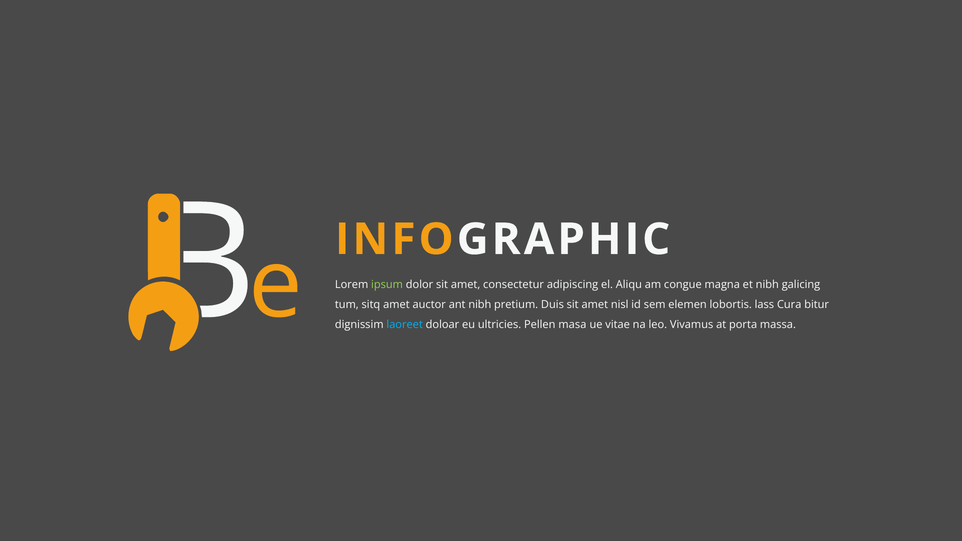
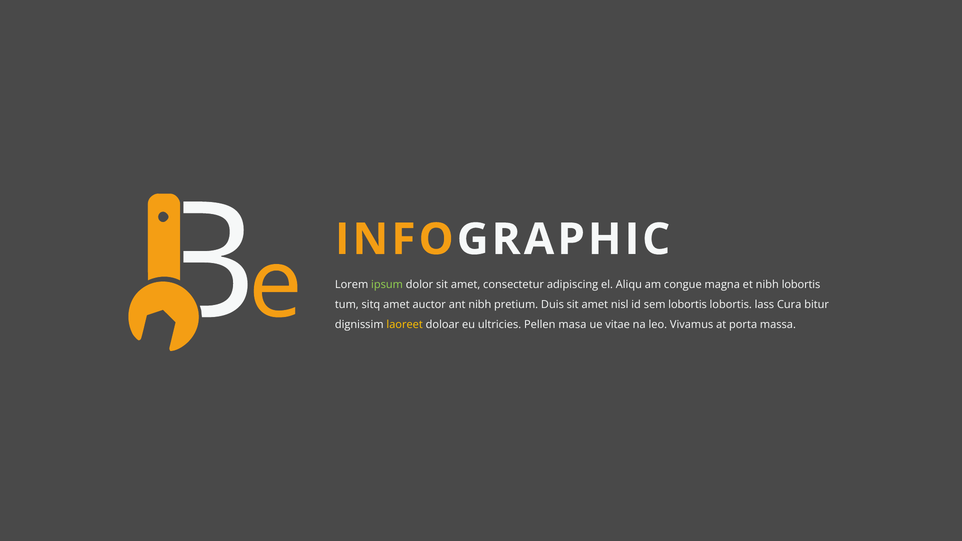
nibh galicing: galicing -> lobortis (801, 285)
sem elemen: elemen -> lobortis (688, 305)
laoreet colour: light blue -> yellow (405, 324)
